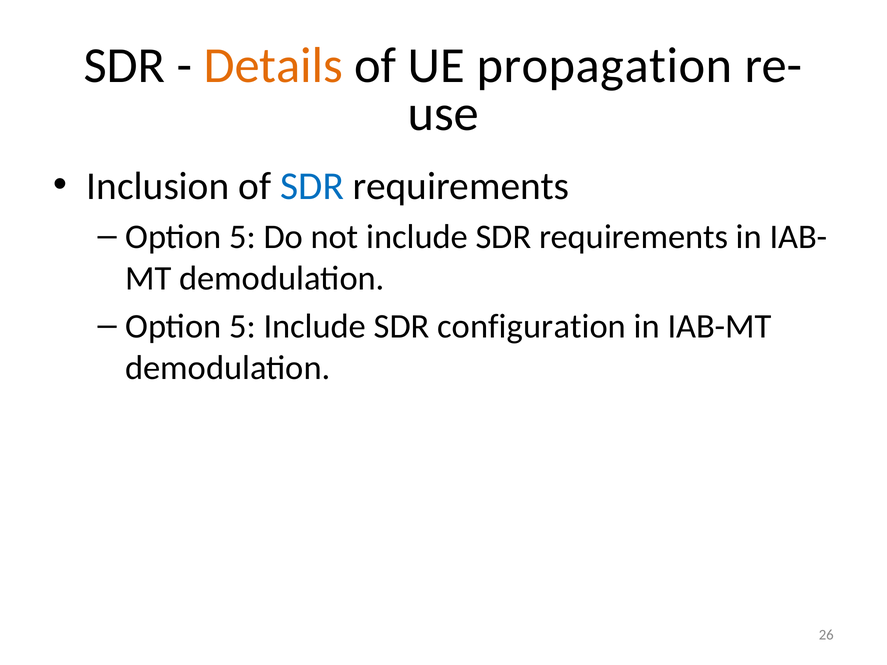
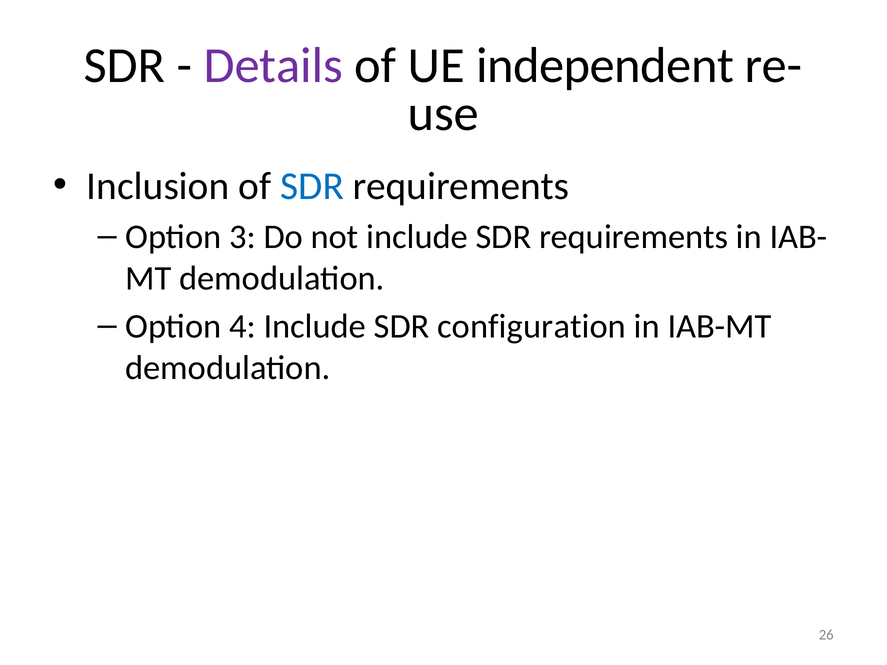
Details colour: orange -> purple (273, 65)
propagation: propagation -> independent (605, 65)
5: 5 -> 3 (242, 237)
5: 5 -> 4 (242, 327)
